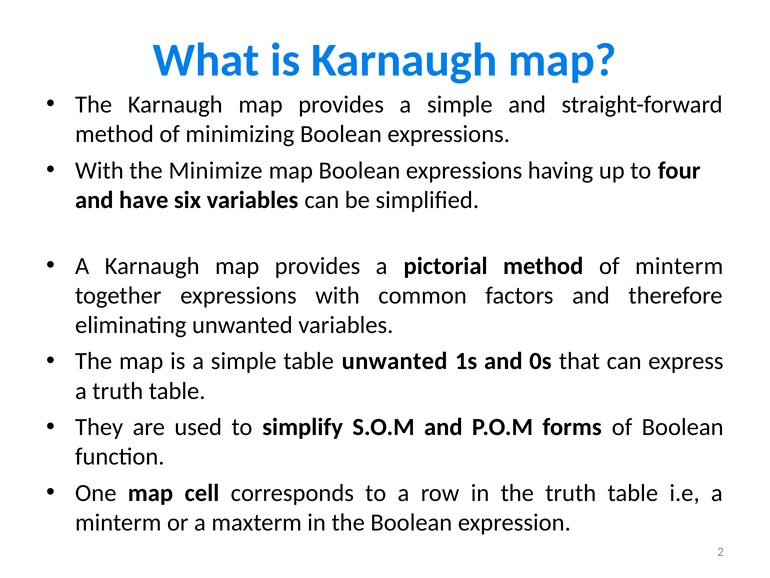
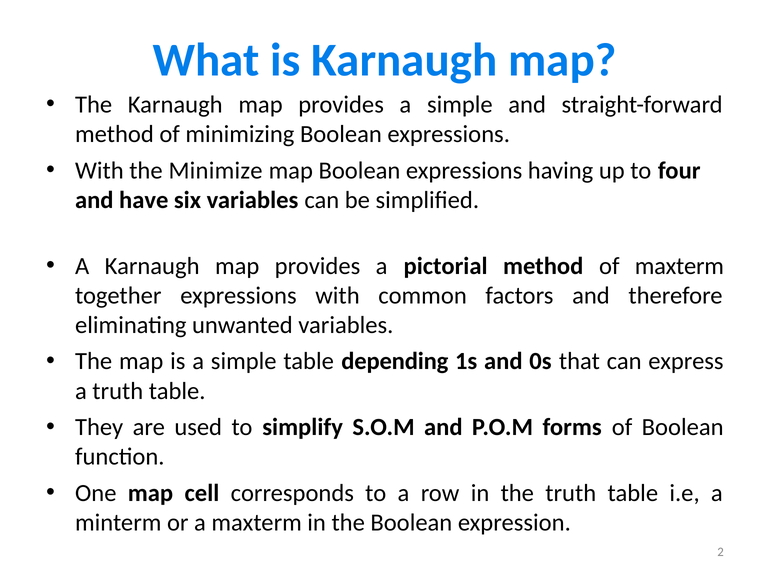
of minterm: minterm -> maxterm (679, 266)
table unwanted: unwanted -> depending (395, 361)
